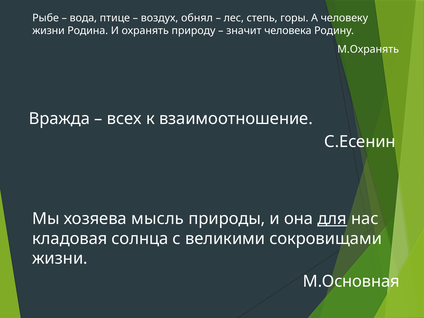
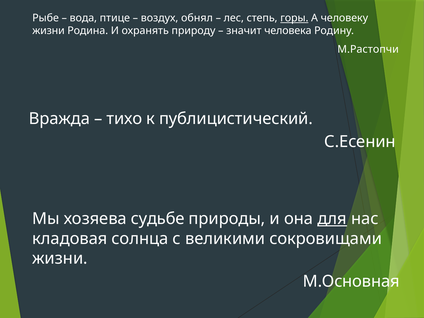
горы underline: none -> present (294, 18)
М.Охранять: М.Охранять -> М.Растопчи (368, 49)
всех: всех -> тихо (124, 119)
взаимоотношение: взаимоотношение -> публицистический (236, 119)
мысль: мысль -> судьбе (158, 219)
